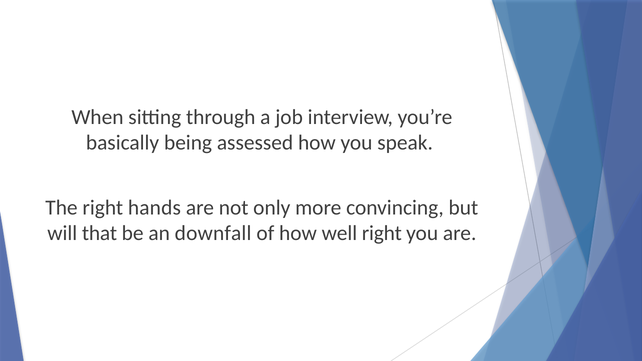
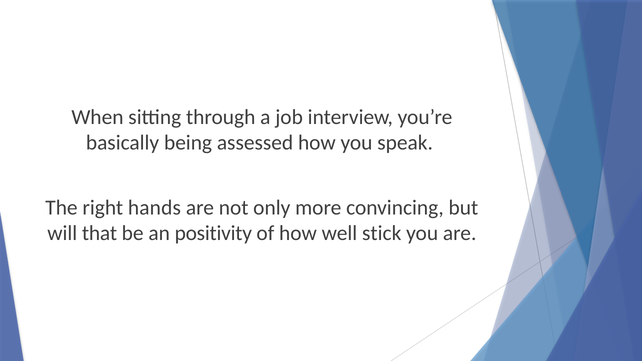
downfall: downfall -> positivity (213, 233)
well right: right -> stick (382, 233)
